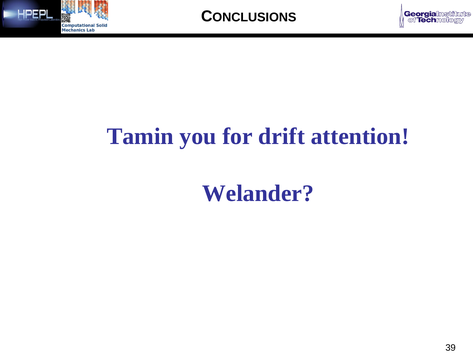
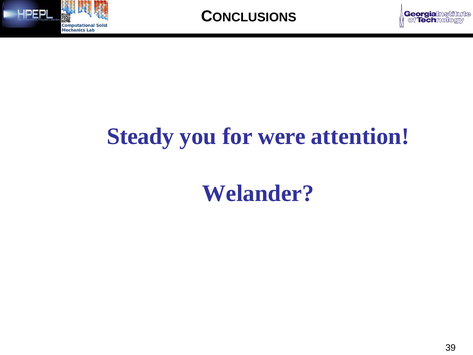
Tamin: Tamin -> Steady (140, 136)
drift: drift -> were (282, 136)
